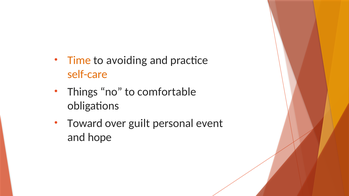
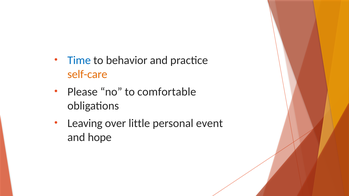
Time colour: orange -> blue (79, 60)
avoiding: avoiding -> behavior (127, 60)
Things: Things -> Please (83, 92)
Toward: Toward -> Leaving (85, 124)
guilt: guilt -> little (139, 124)
